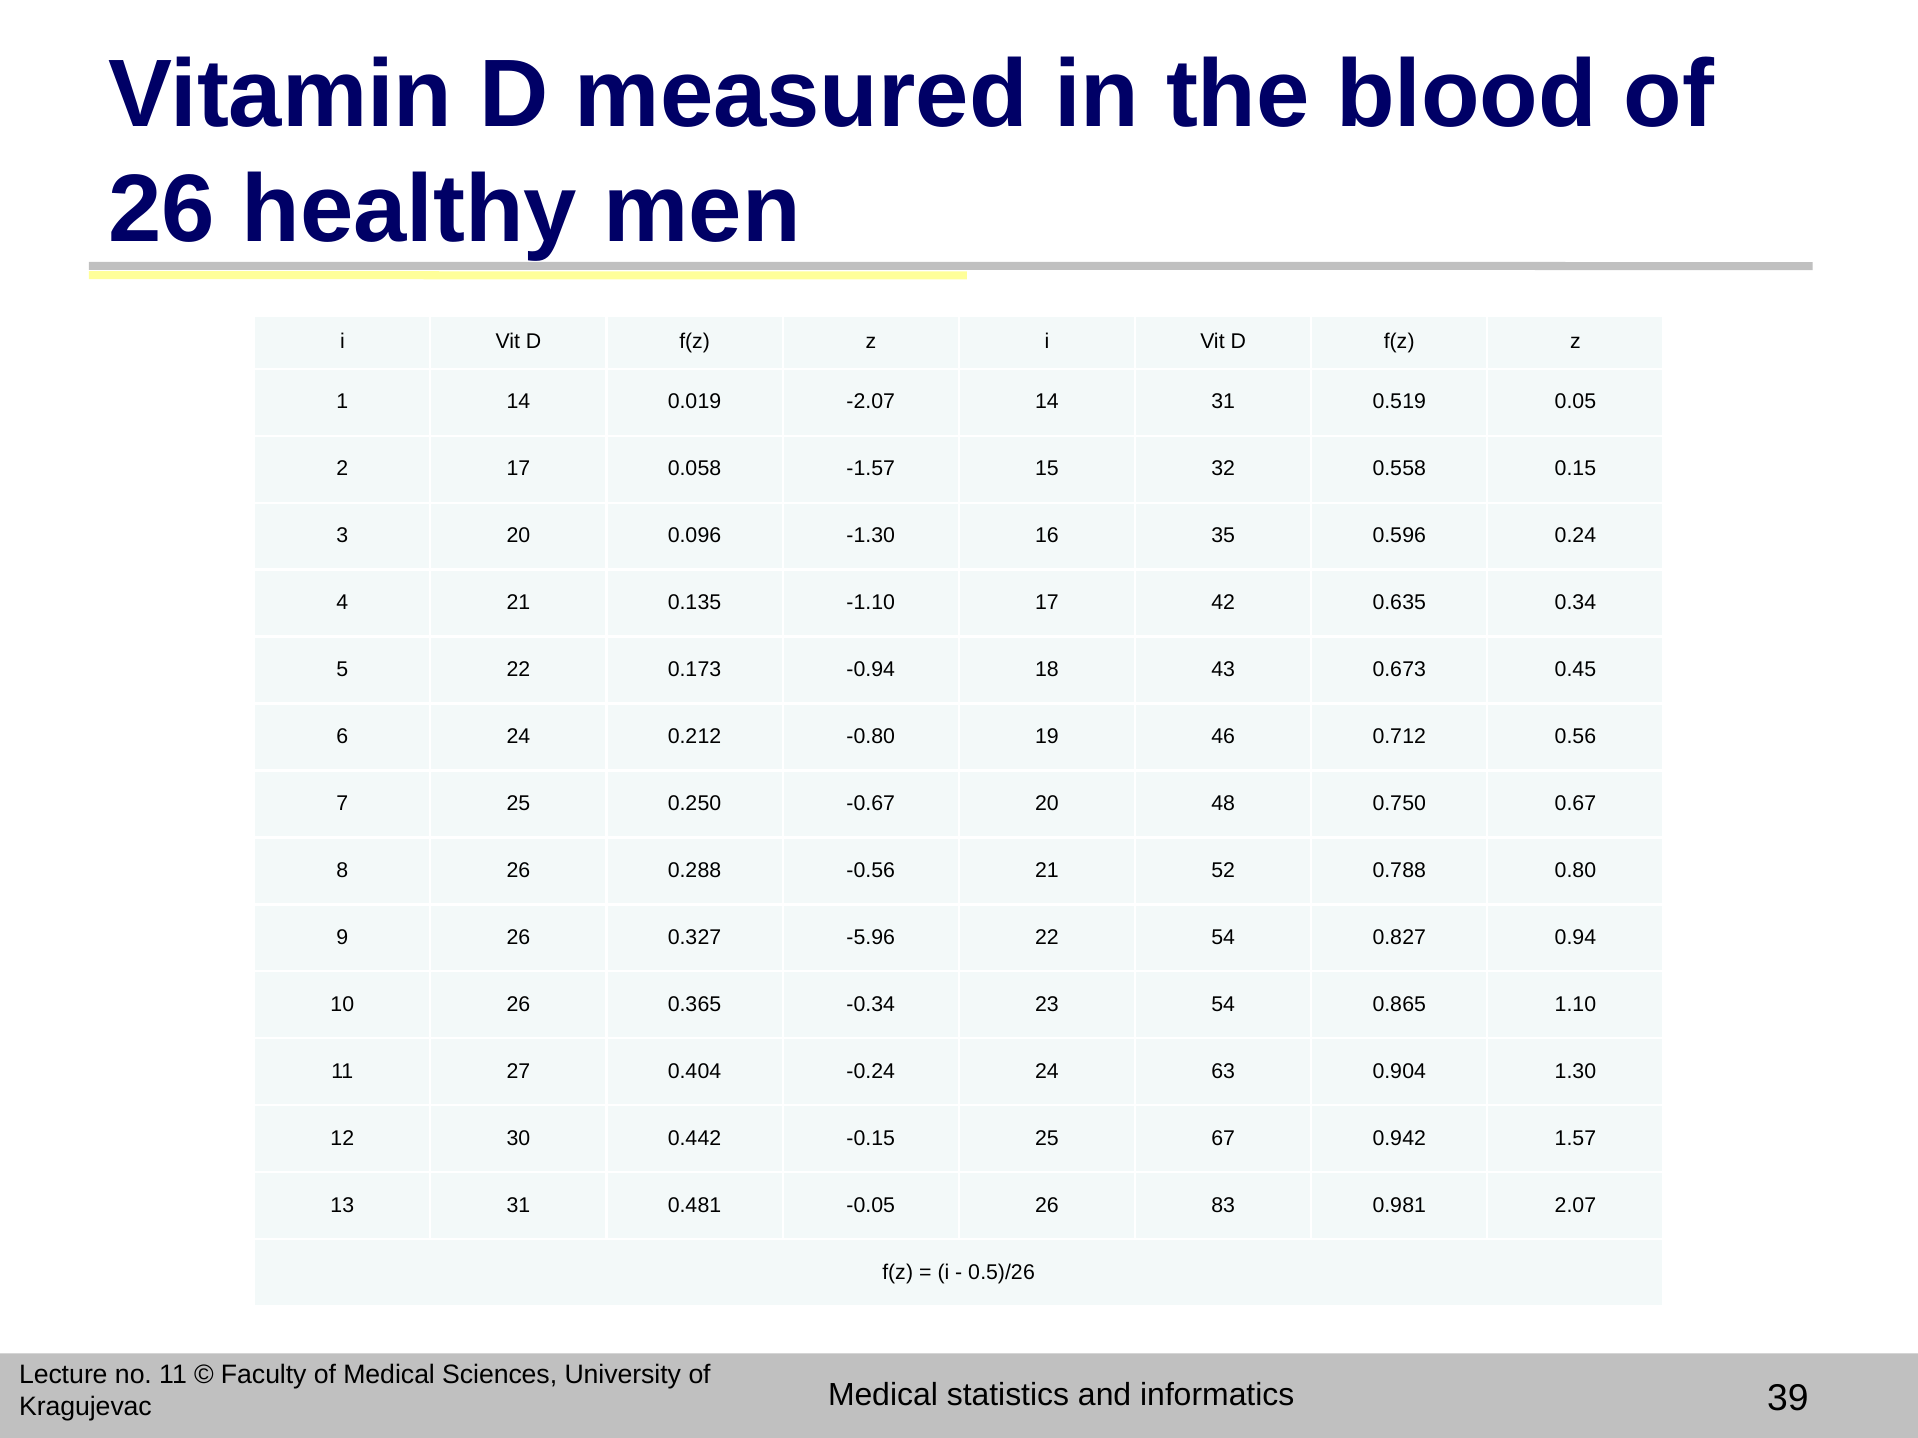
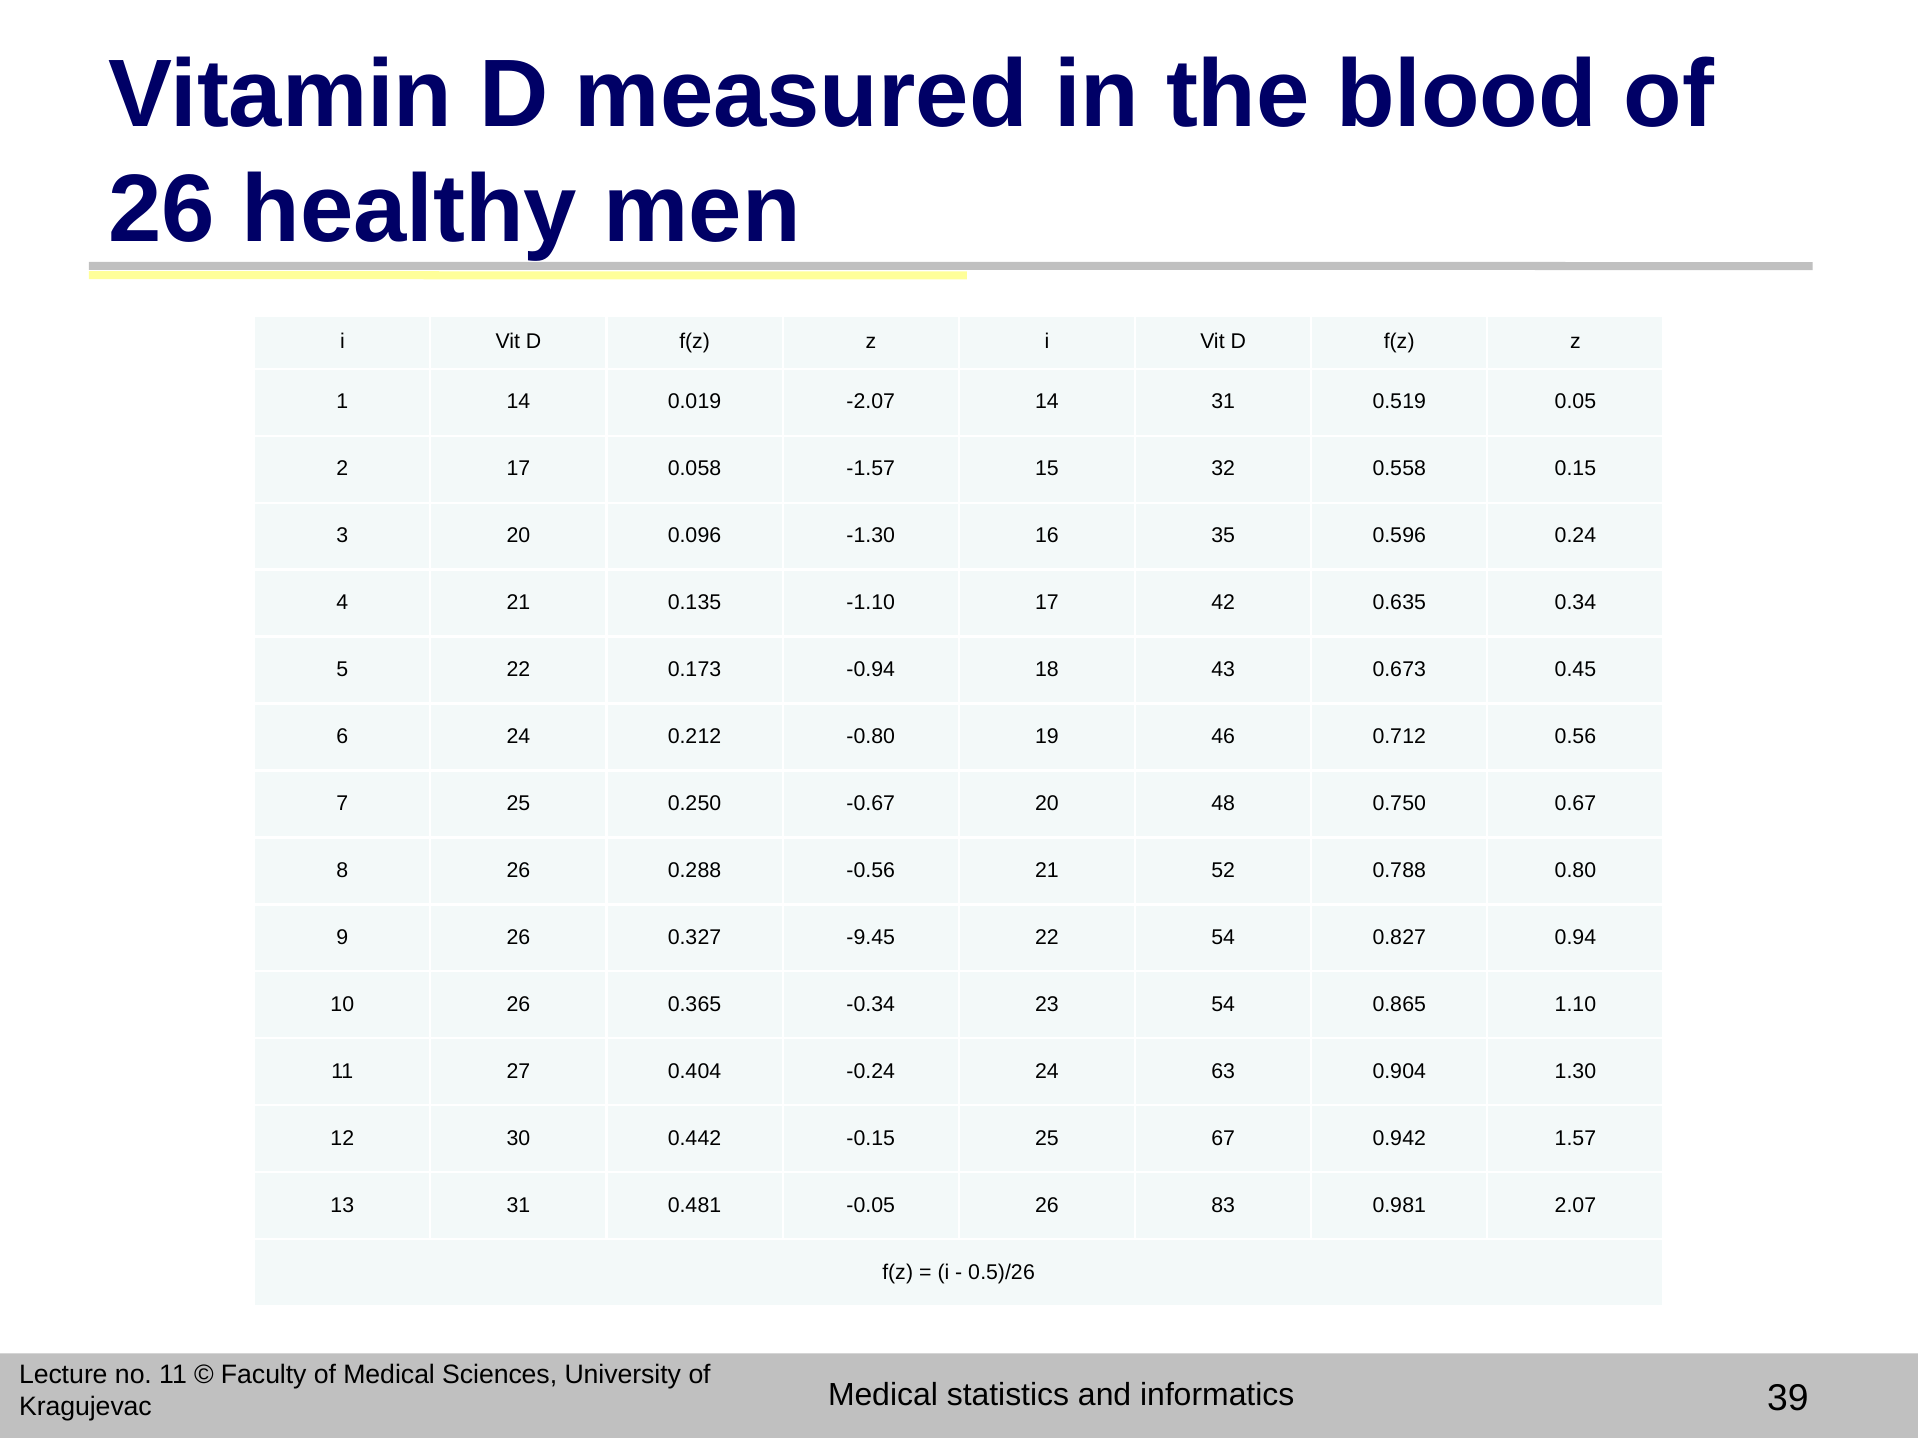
-5.96: -5.96 -> -9.45 (871, 938)
